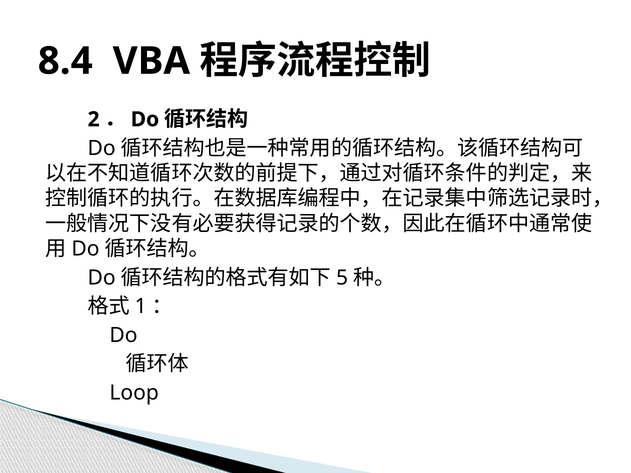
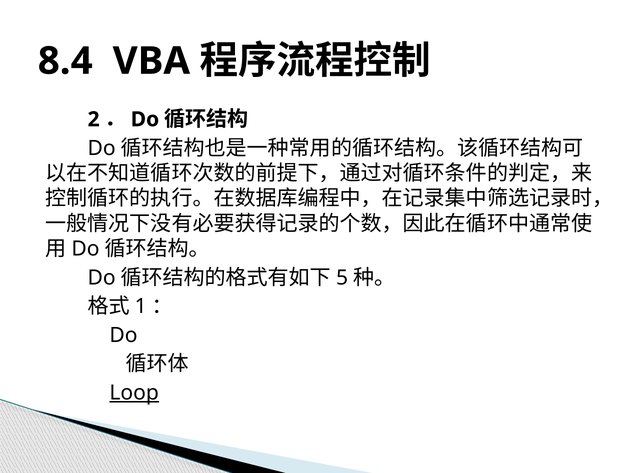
Loop underline: none -> present (134, 393)
